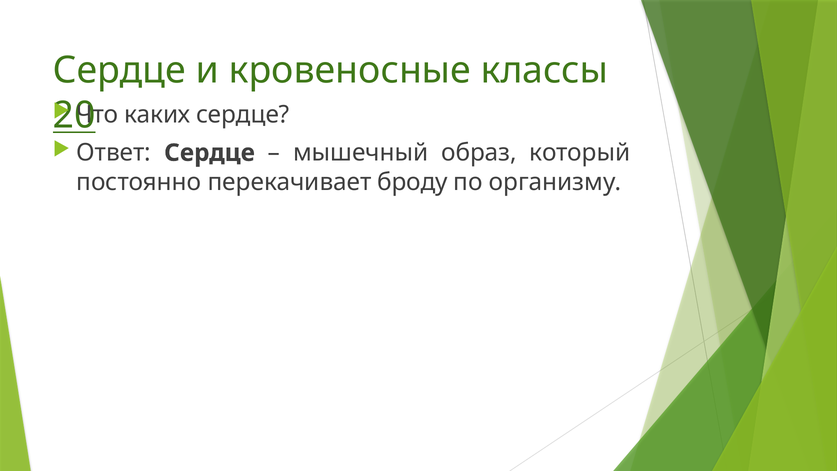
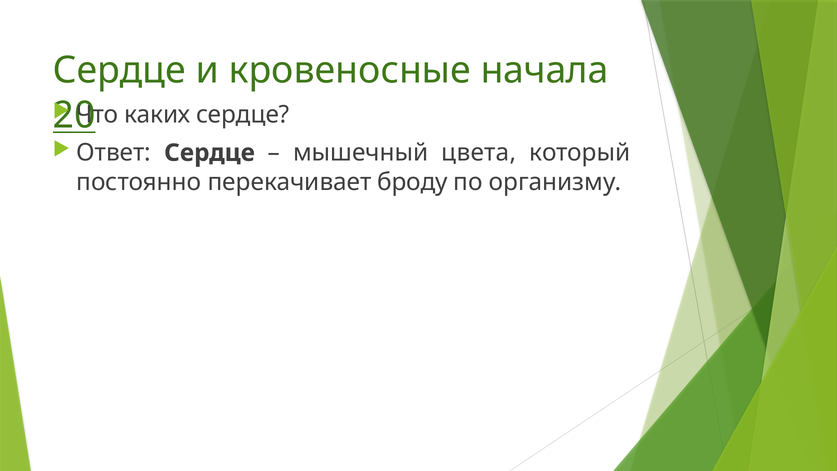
классы: классы -> начала (545, 70)
образ: образ -> цвета (479, 153)
